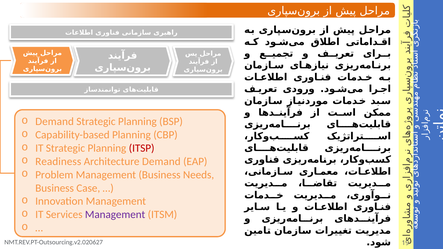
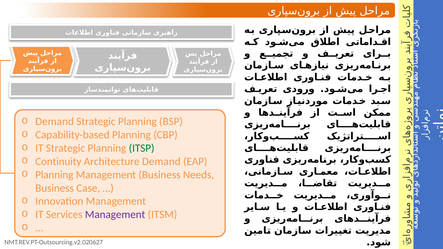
ITSP colour: red -> green (142, 148)
Readiness: Readiness -> Continuity (58, 162)
Problem: Problem -> Planning (54, 175)
